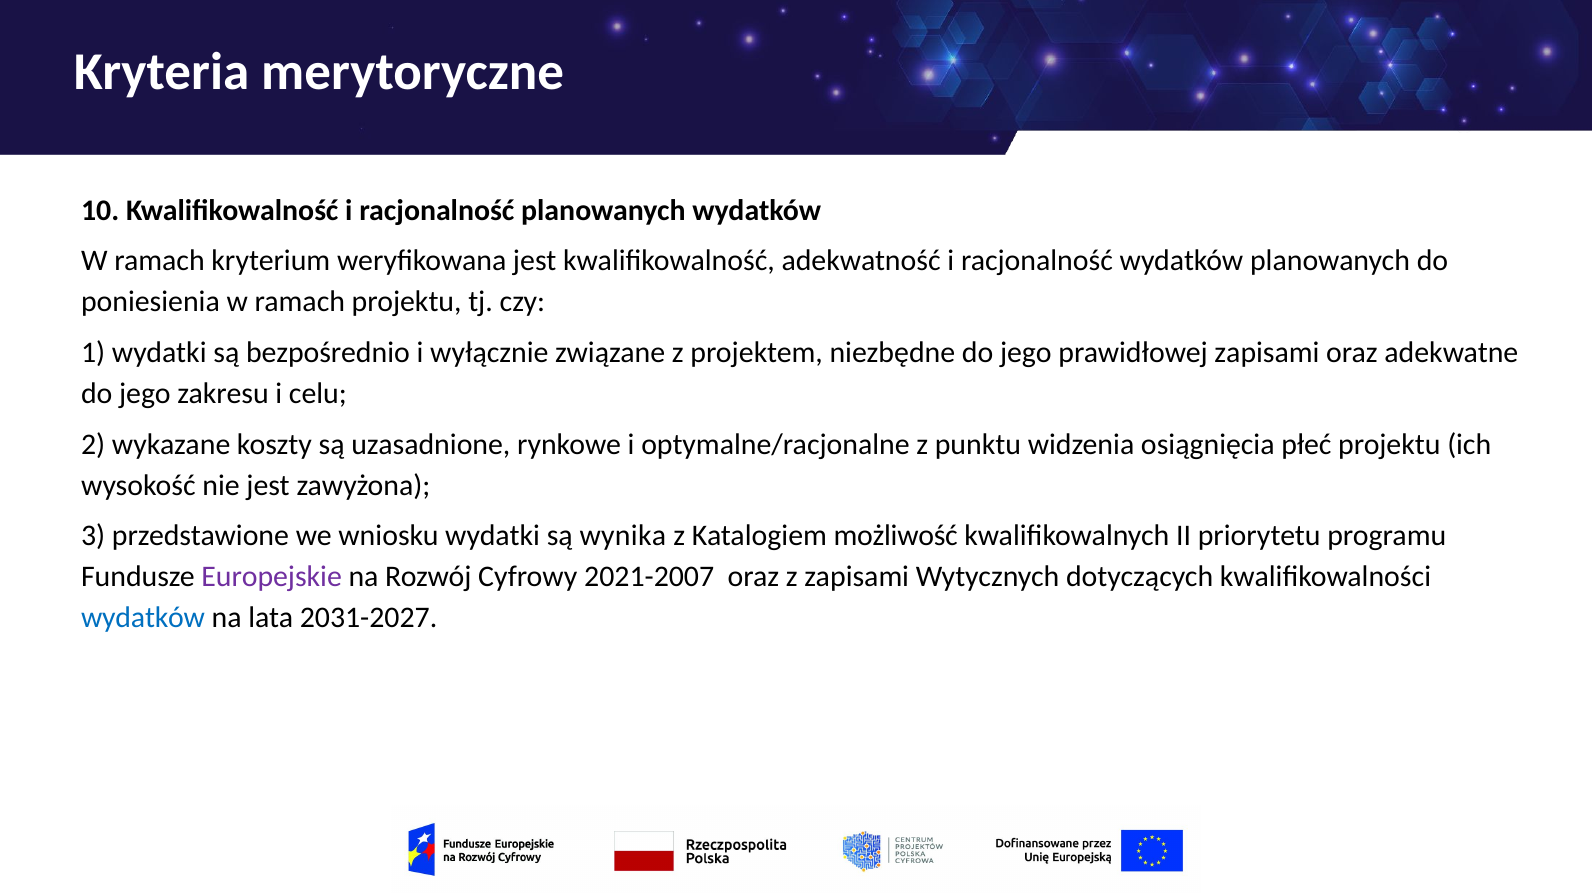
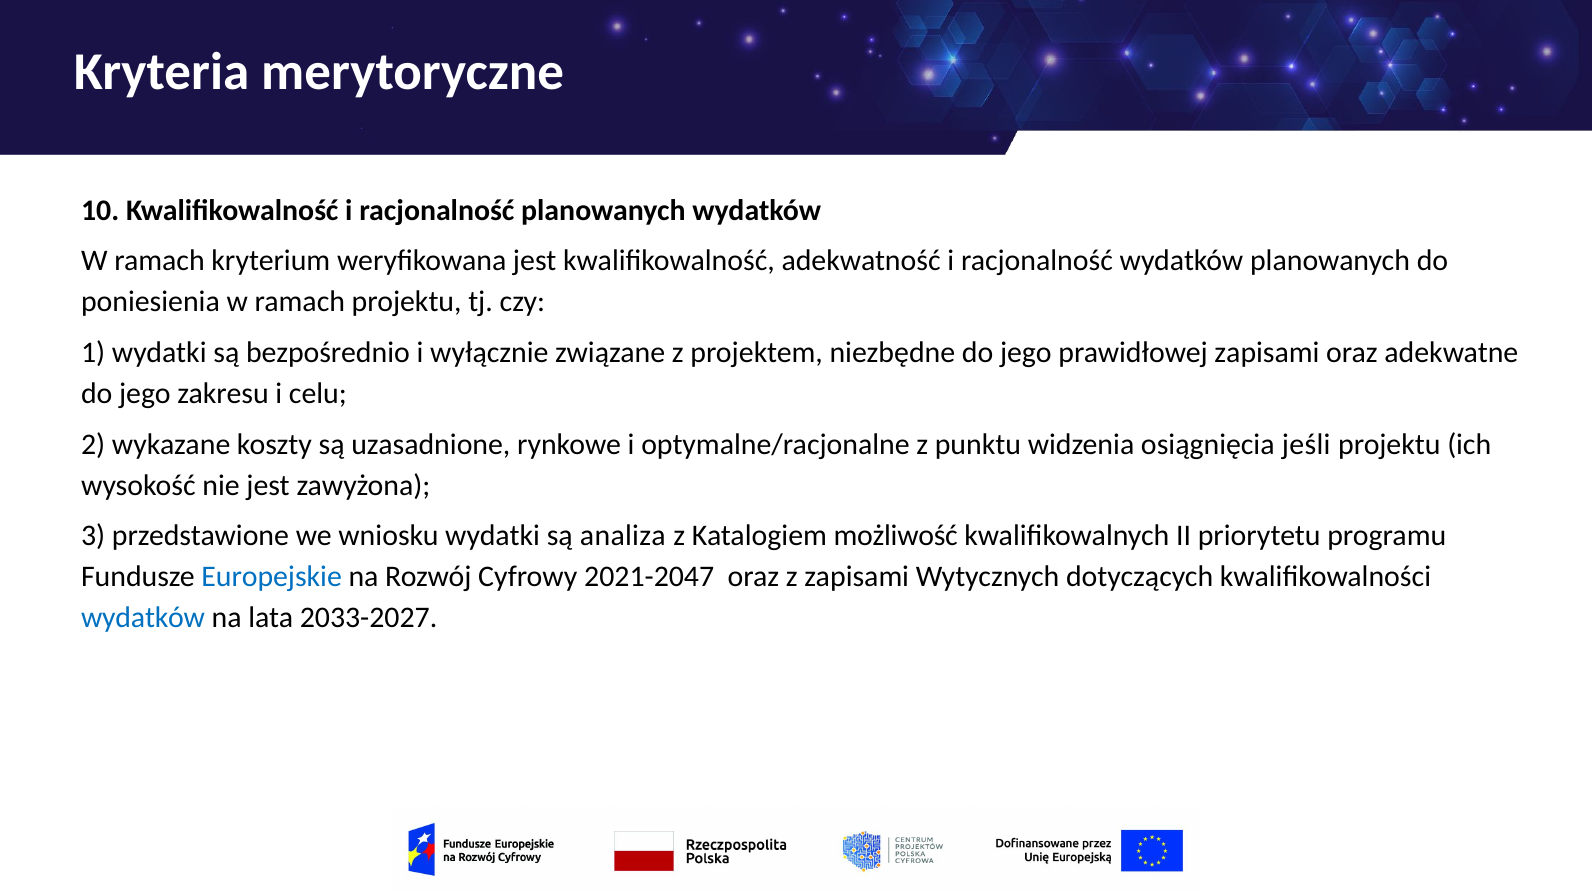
płeć: płeć -> jeśli (1306, 444)
wynika: wynika -> analiza (623, 536)
Europejskie colour: purple -> blue (272, 576)
2021-2007: 2021-2007 -> 2021-2047 (649, 576)
2031-2027: 2031-2027 -> 2033-2027 (369, 617)
